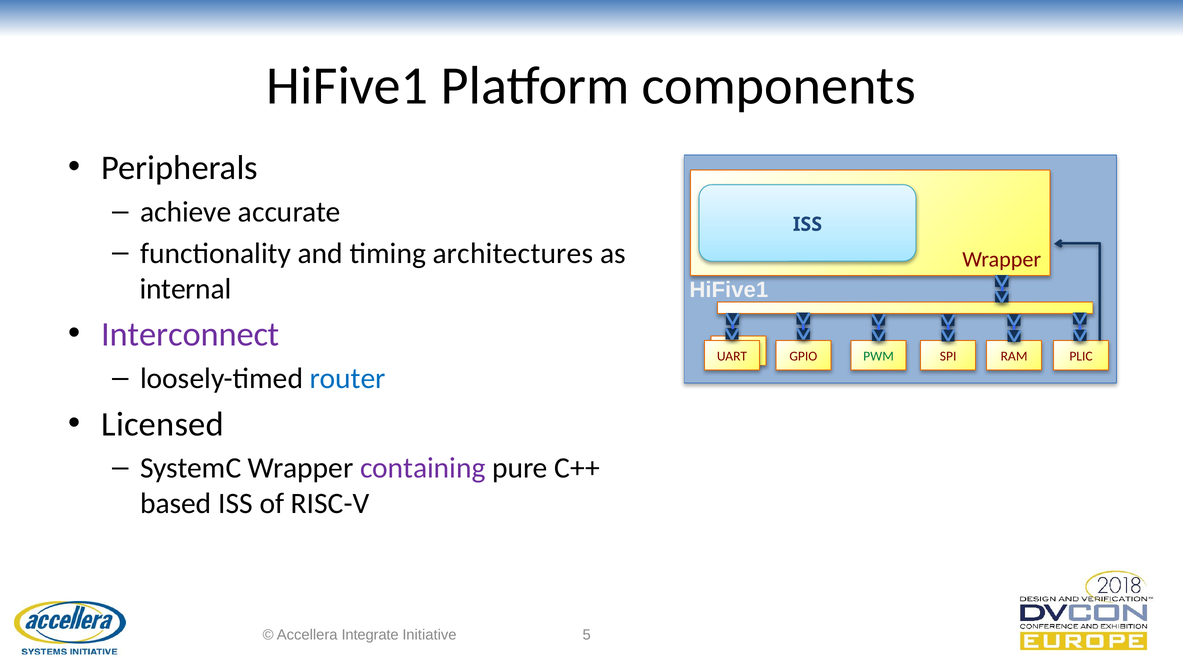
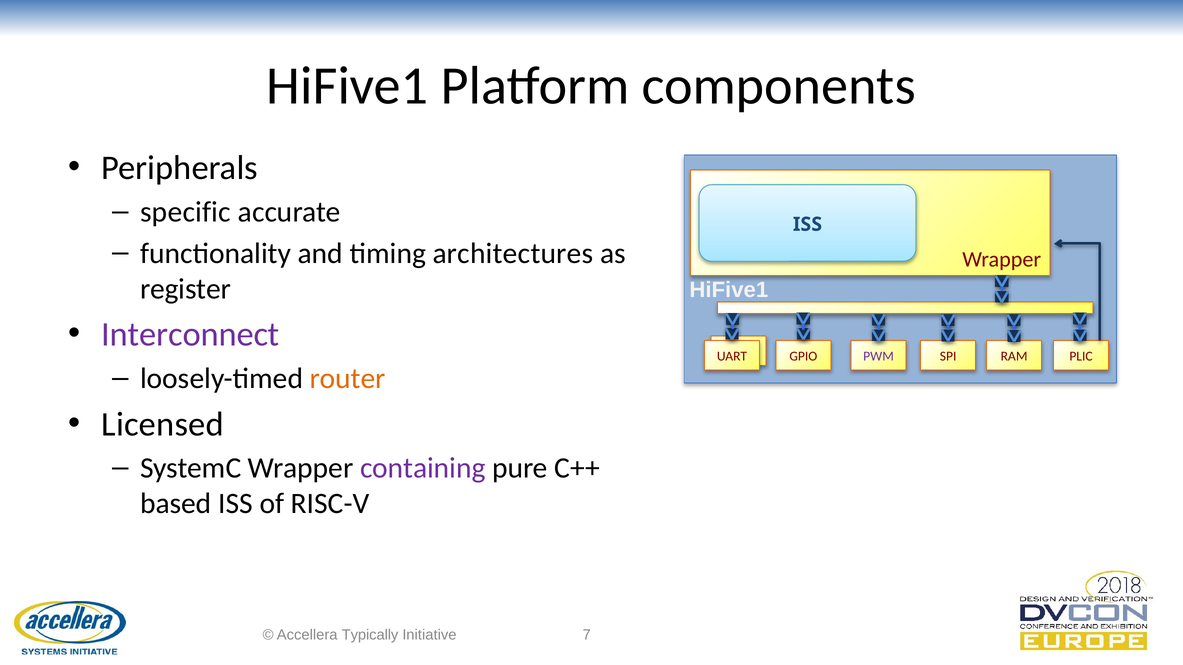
achieve: achieve -> specific (186, 212)
internal: internal -> register (186, 289)
PWM colour: green -> purple (879, 357)
router colour: blue -> orange (348, 379)
Integrate: Integrate -> Typically (370, 635)
5: 5 -> 7 (587, 635)
